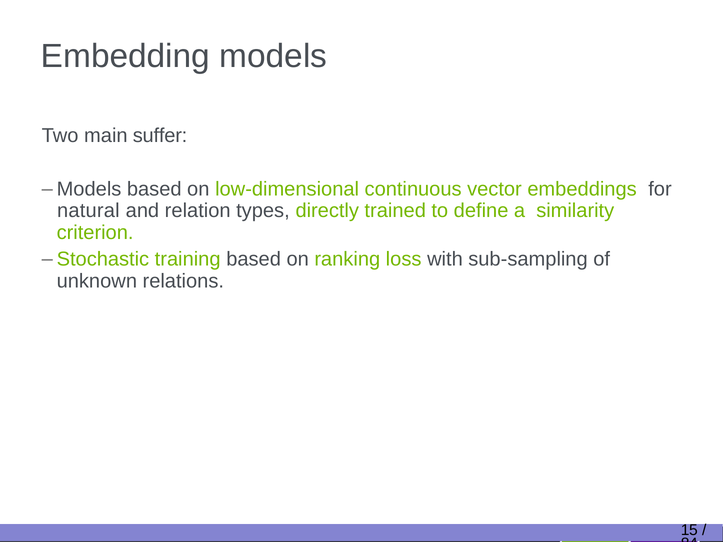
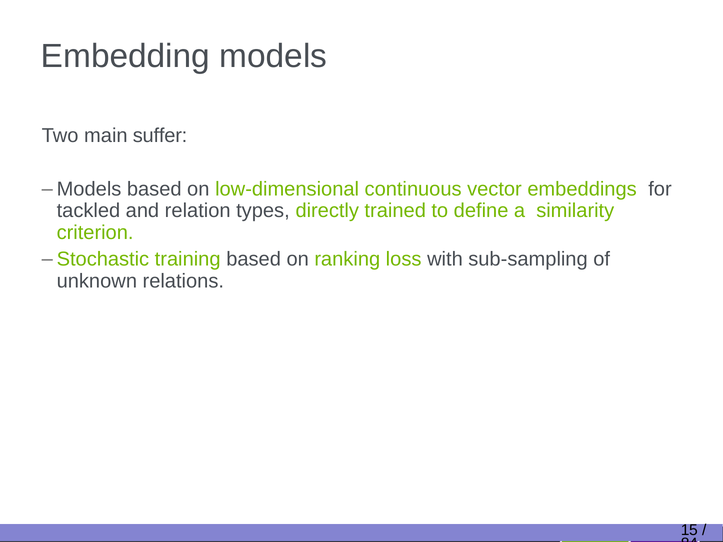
natural: natural -> tackled (88, 211)
